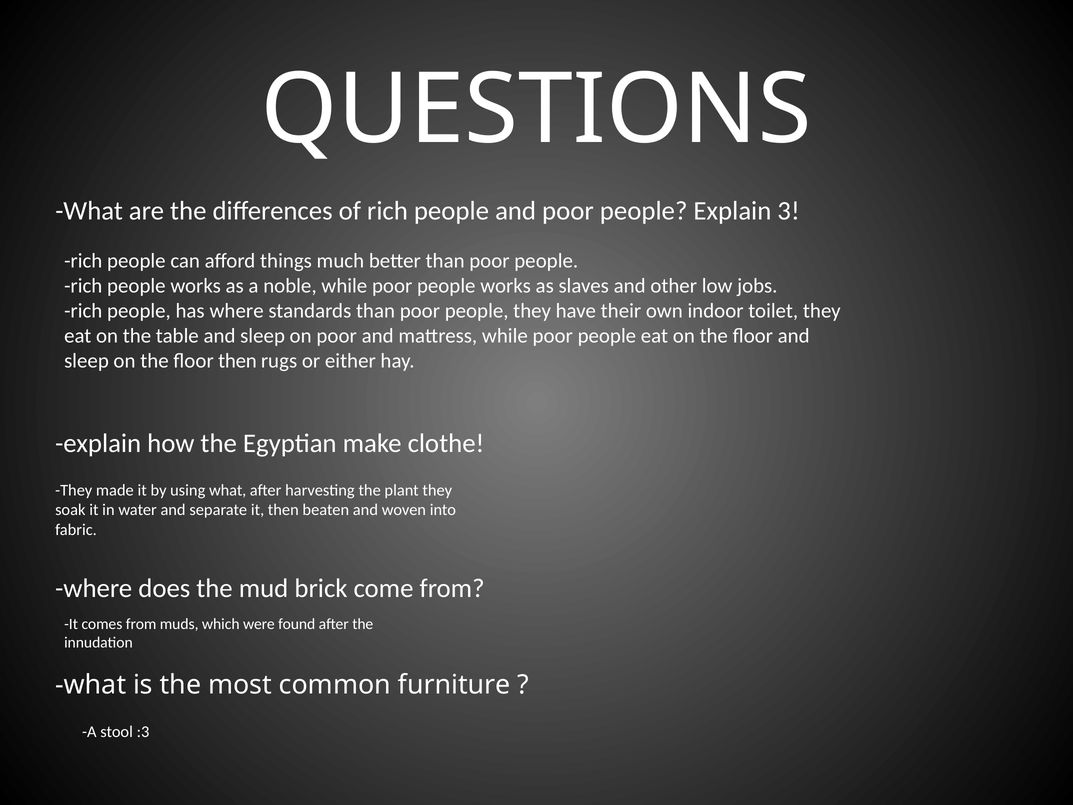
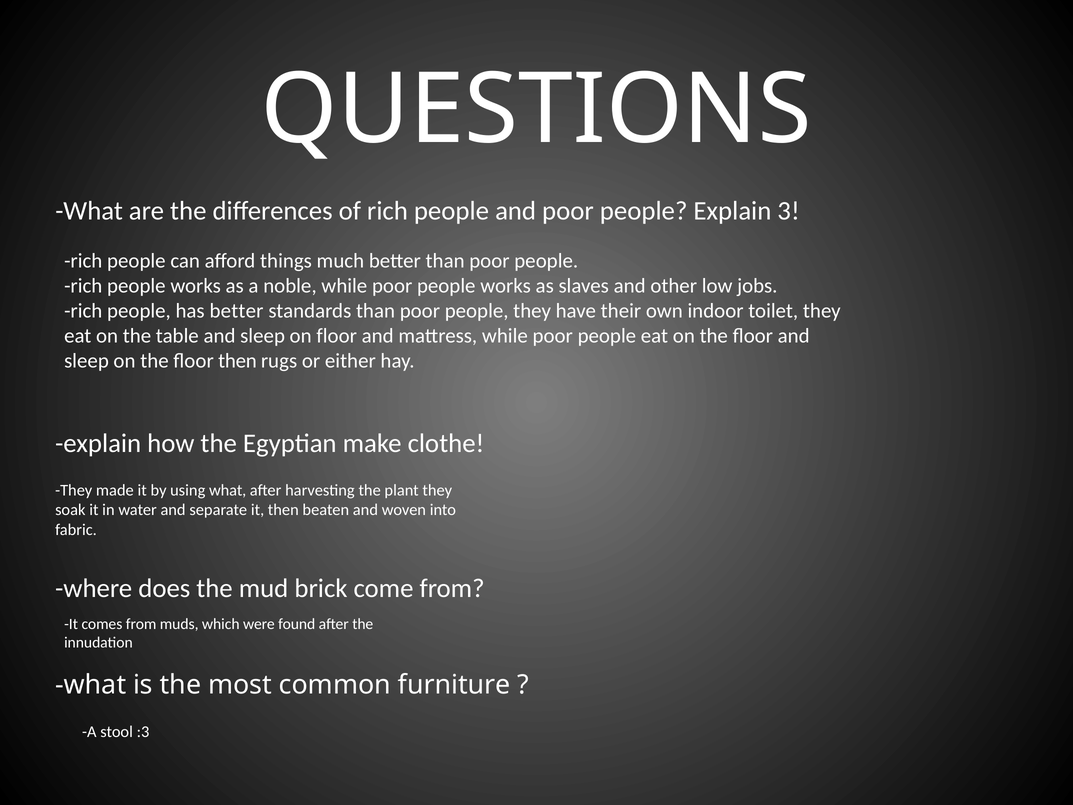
has where: where -> better (237, 311)
on poor: poor -> floor (337, 336)
